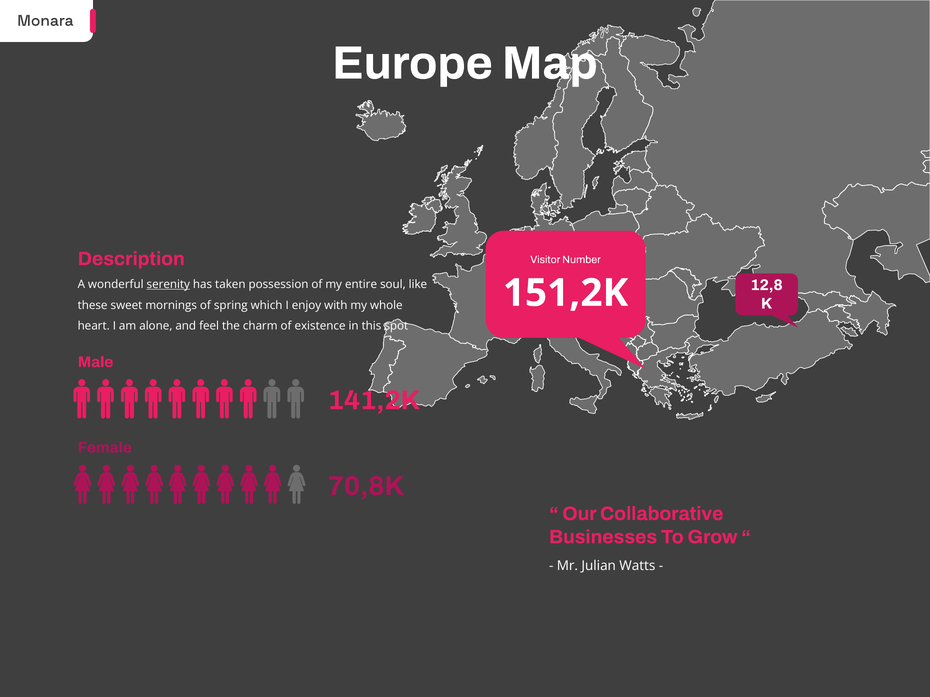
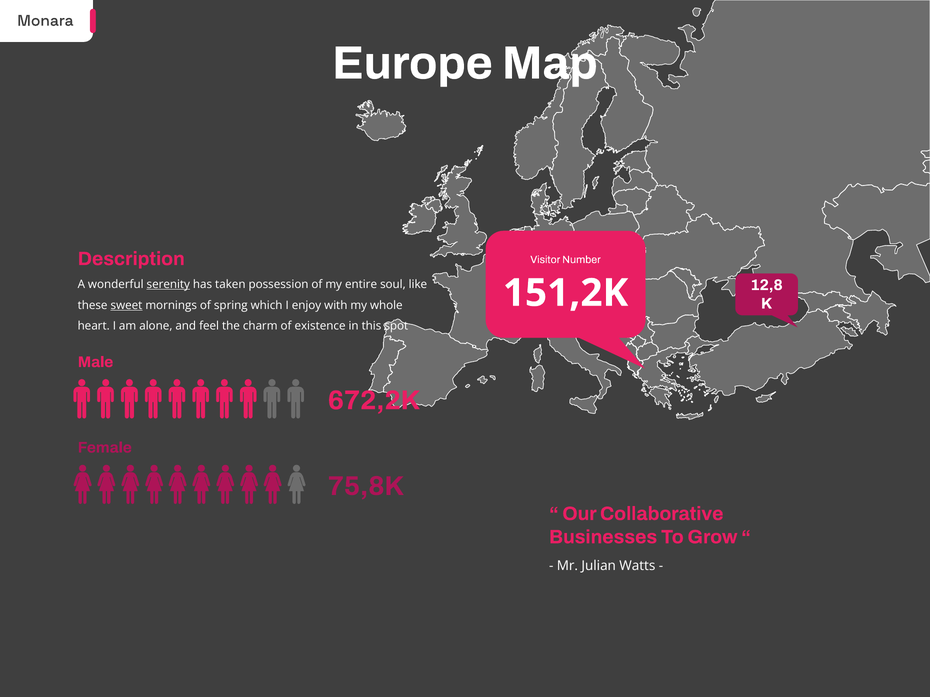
sweet underline: none -> present (126, 305)
141,2K: 141,2K -> 672,2K (374, 401)
70,8K: 70,8K -> 75,8K (366, 486)
